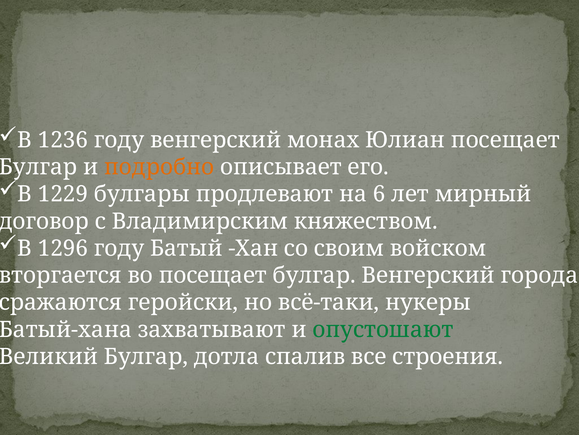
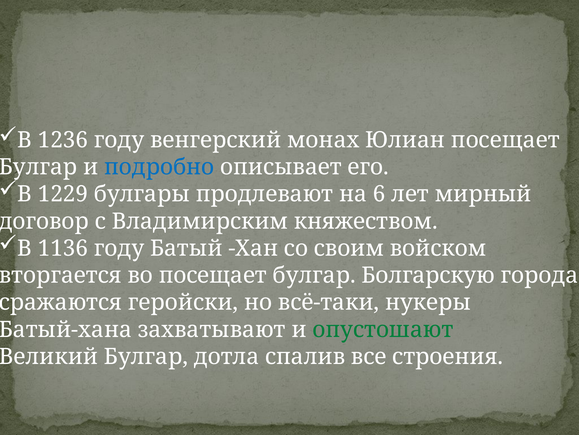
подробно colour: orange -> blue (159, 167)
1296: 1296 -> 1136 (63, 248)
булгар Венгерский: Венгерский -> Болгарскую (428, 275)
